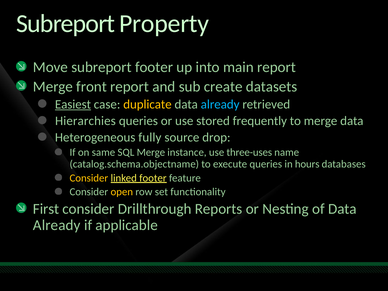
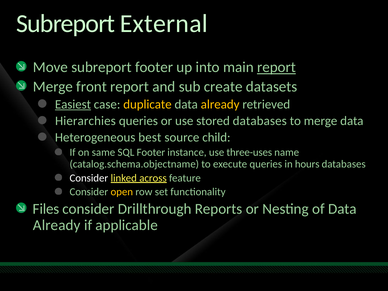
Property: Property -> External (164, 24)
report underline: none -> present (276, 67)
already colour: light blue -> yellow (220, 104)
stored frequently: frequently -> databases (260, 121)
fully: fully -> best (150, 137)
drop: drop -> child (216, 137)
SQL Merge: Merge -> Footer (151, 152)
Consider colour: yellow -> white (89, 178)
linked footer: footer -> across (153, 178)
First: First -> Files (46, 209)
